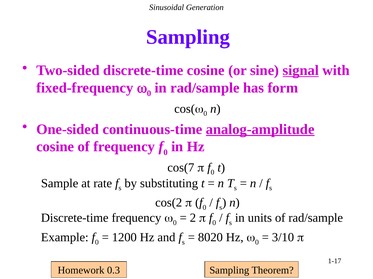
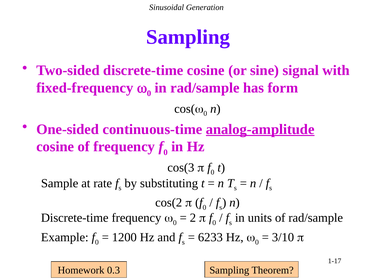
signal underline: present -> none (301, 71)
cos(7: cos(7 -> cos(3 (181, 168)
8020: 8020 -> 6233 (210, 238)
